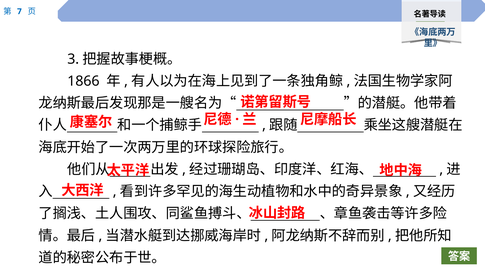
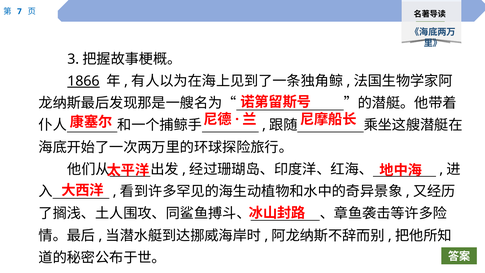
1866 underline: none -> present (83, 81)
